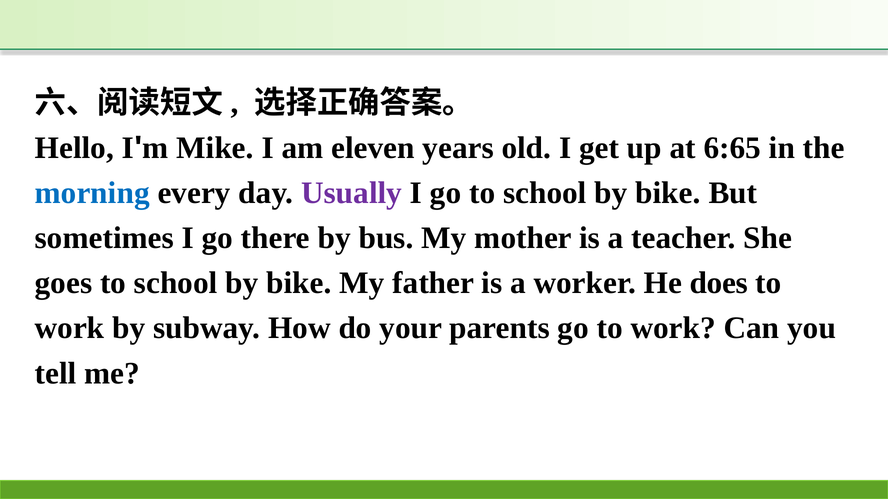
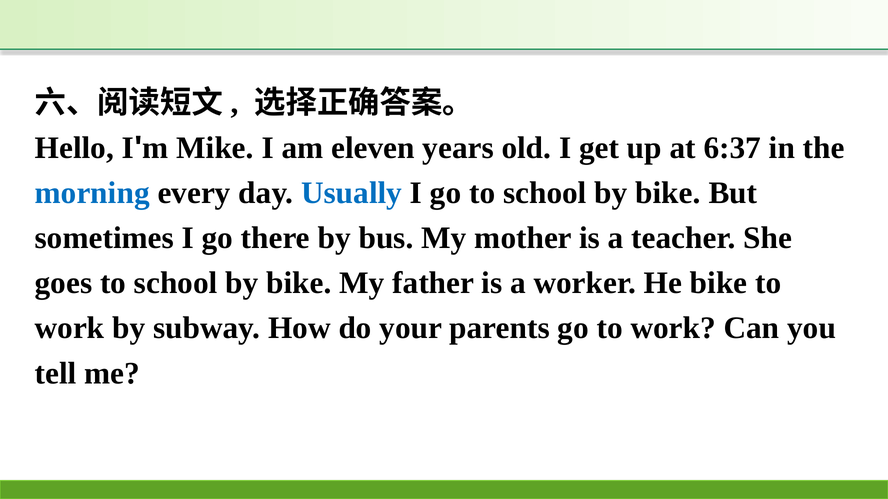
6:65: 6:65 -> 6:37 (732, 148)
Usually colour: purple -> blue (352, 193)
He does: does -> bike (719, 283)
